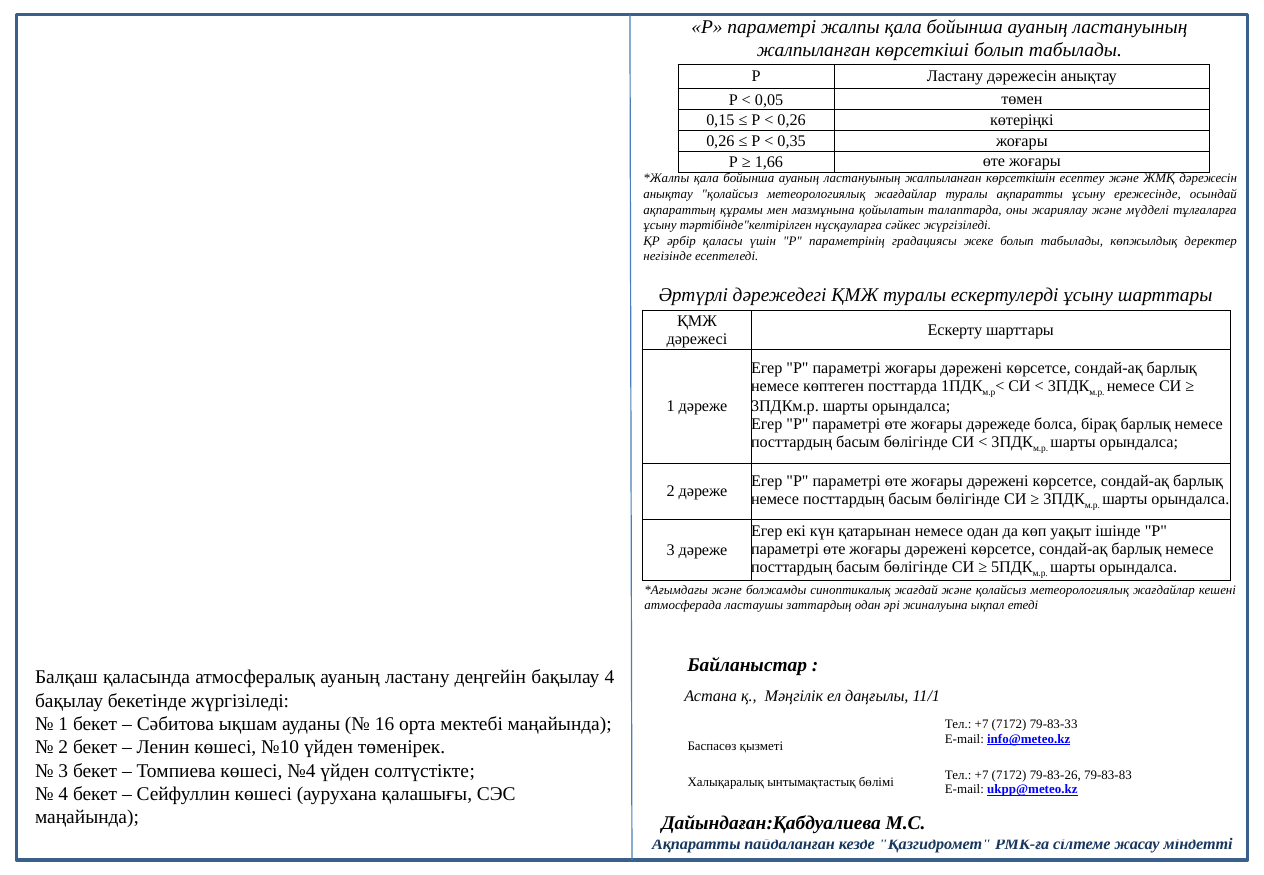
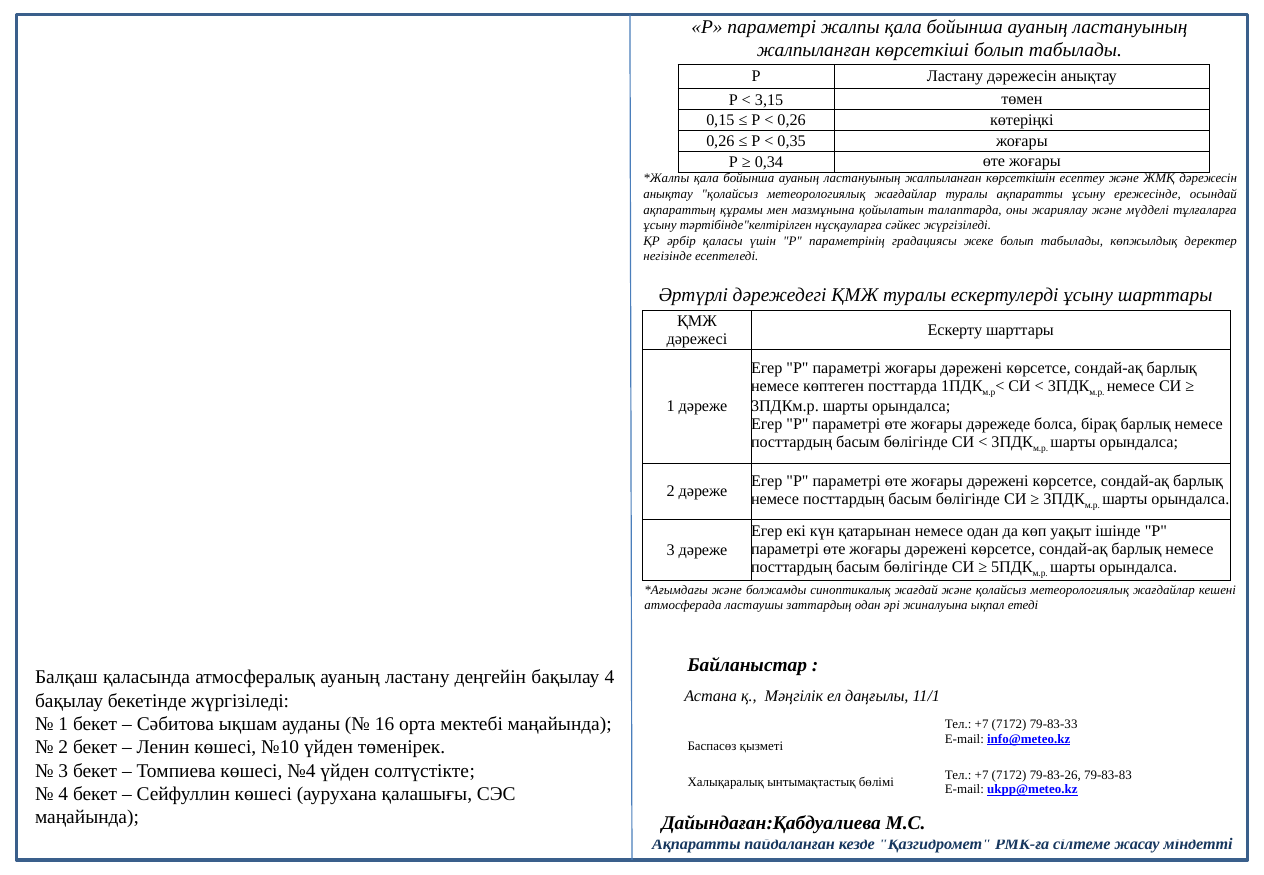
0,05: 0,05 -> 3,15 (769, 100)
1,66: 1,66 -> 0,34 (769, 162)
